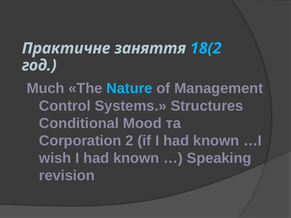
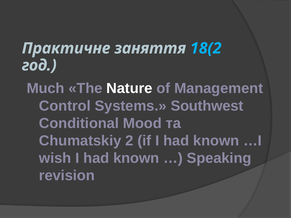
Nature colour: light blue -> white (129, 88)
Structures: Structures -> Southwest (207, 106)
Corporation: Corporation -> Chumatskiy (80, 141)
